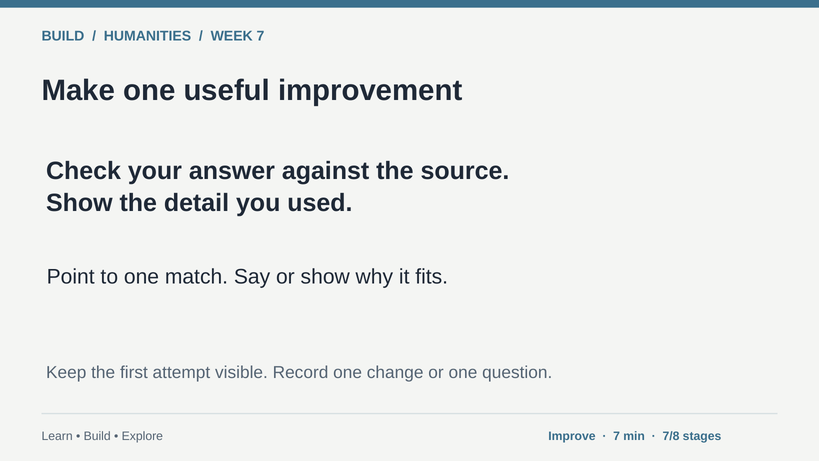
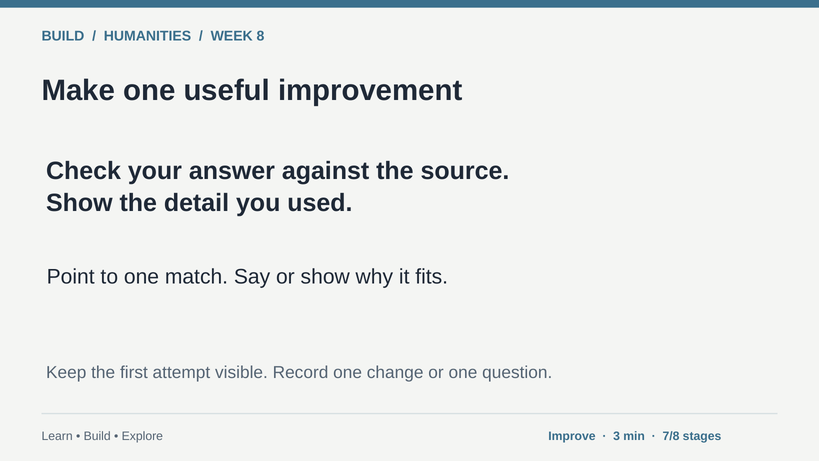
WEEK 7: 7 -> 8 (261, 36)
7: 7 -> 3 (617, 436)
